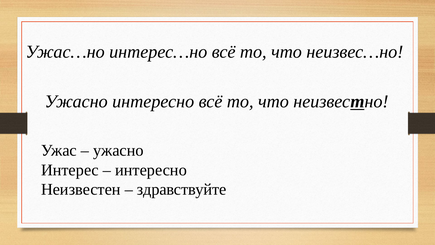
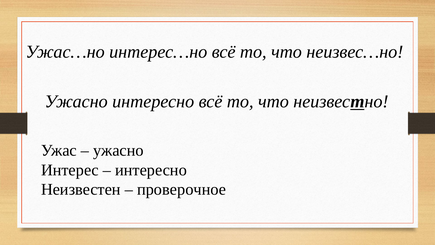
здравствуйте: здравствуйте -> проверочное (182, 189)
